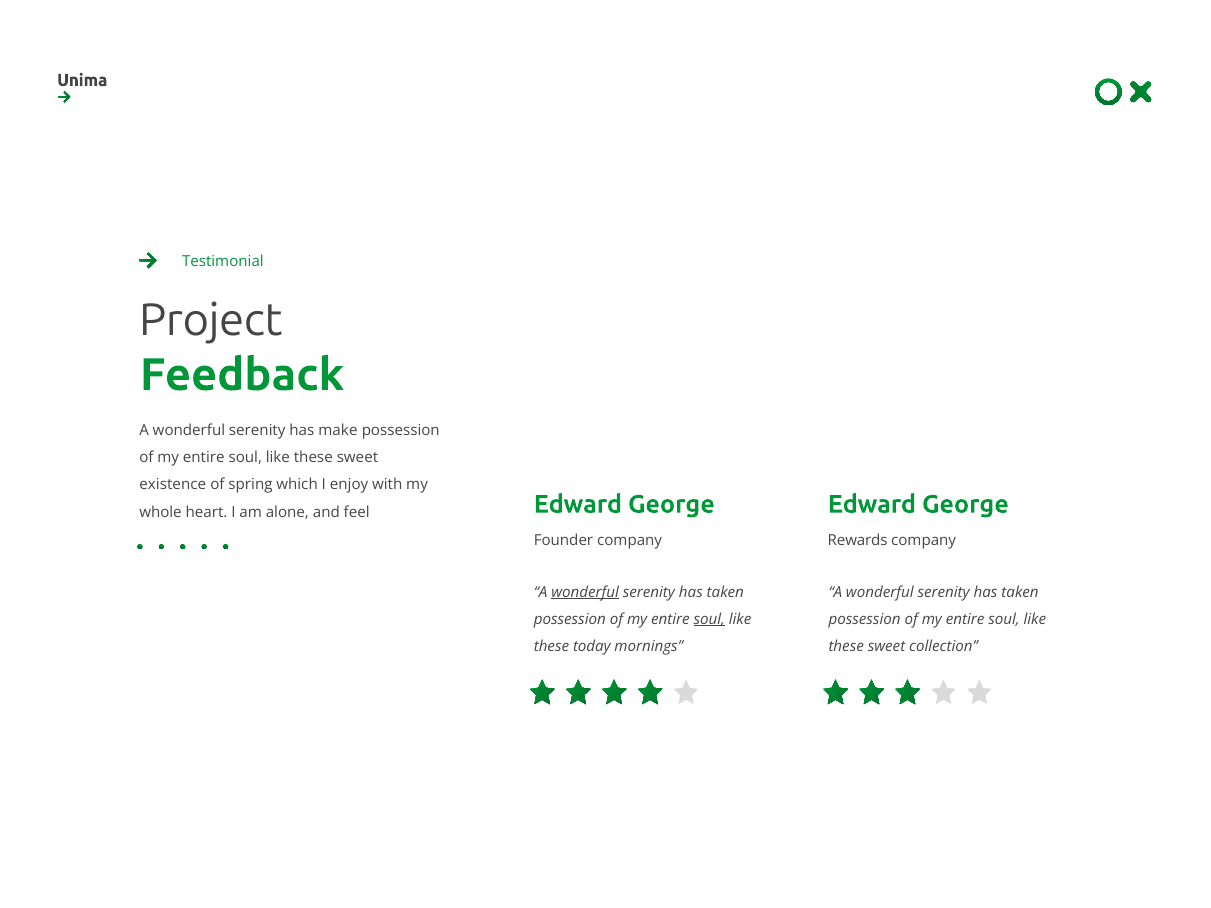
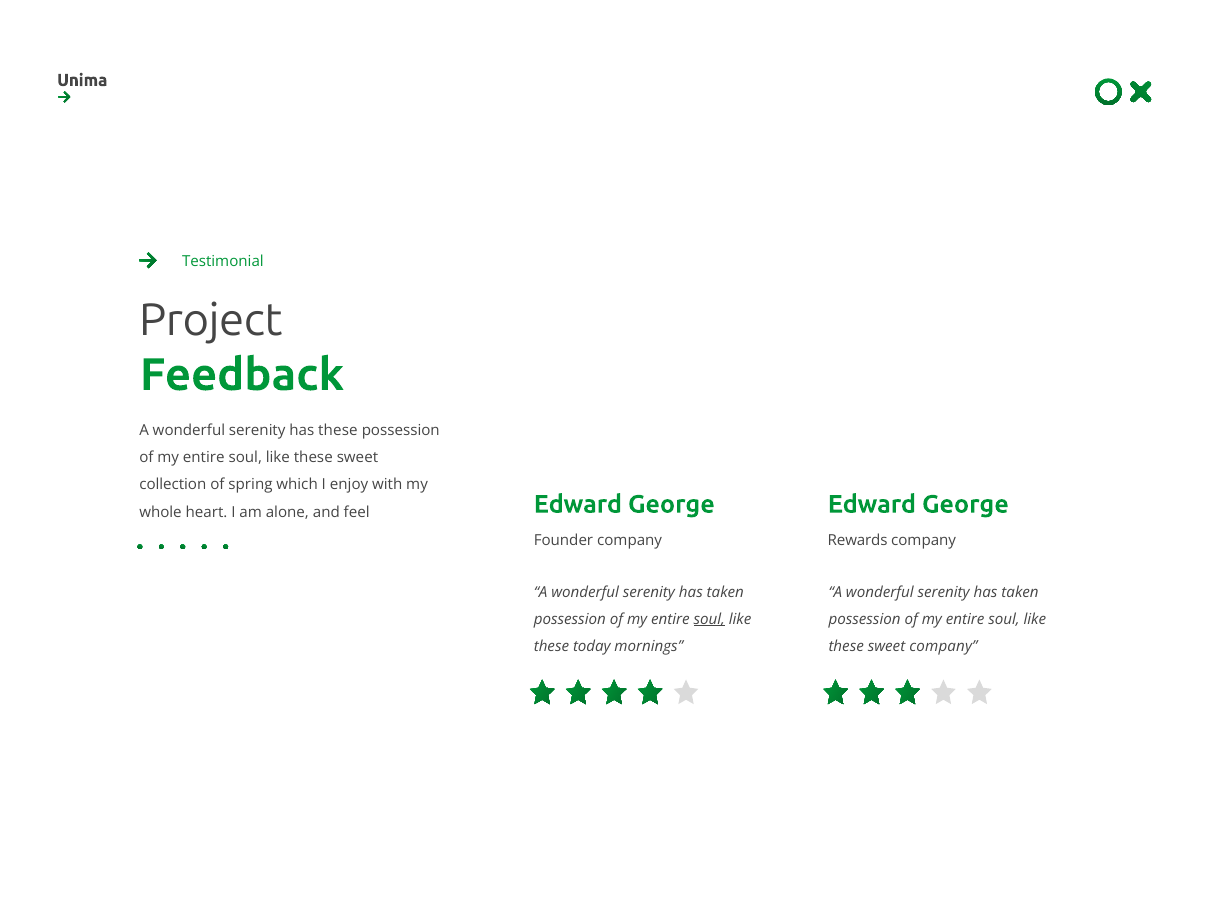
has make: make -> these (338, 430)
existence: existence -> collection (173, 485)
wonderful underline: present -> none (585, 592)
sweet collection: collection -> company (943, 647)
